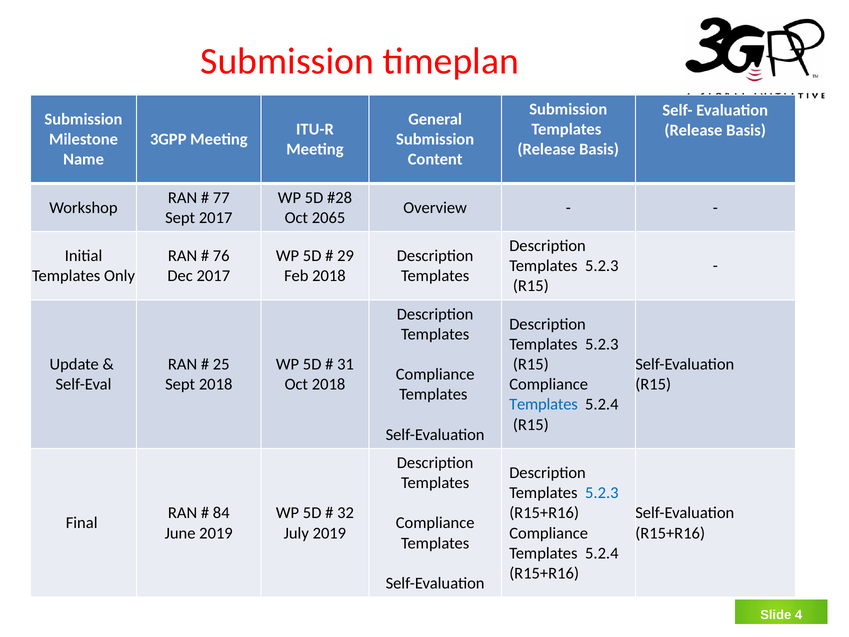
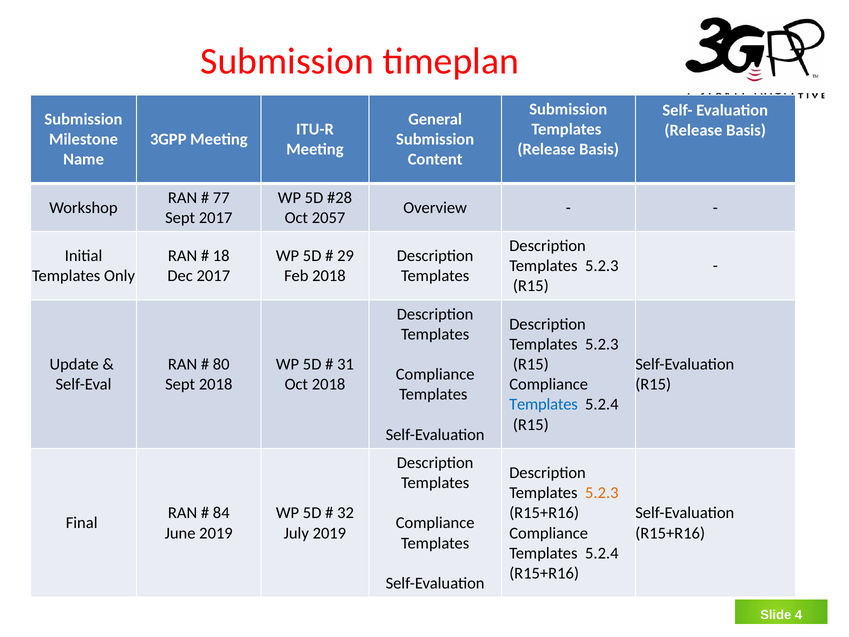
2065: 2065 -> 2057 (329, 218)
76: 76 -> 18 (221, 256)
25: 25 -> 80 (221, 364)
5.2.3 colour: blue -> orange (602, 493)
